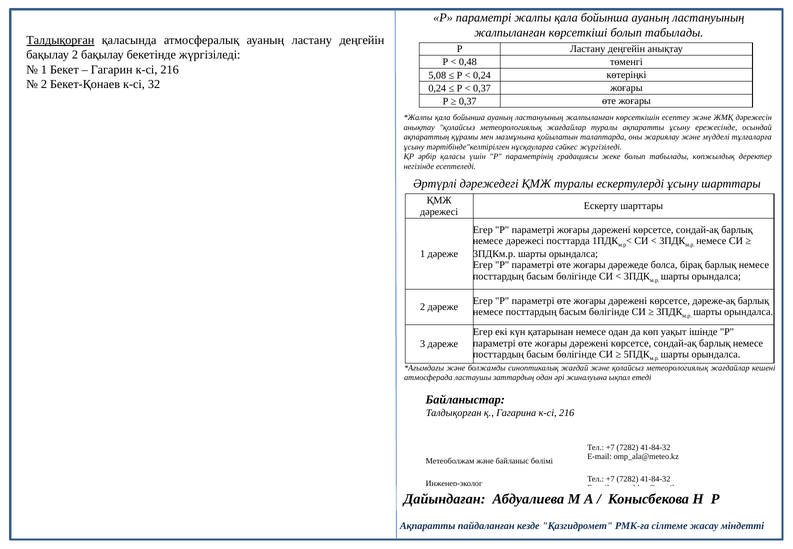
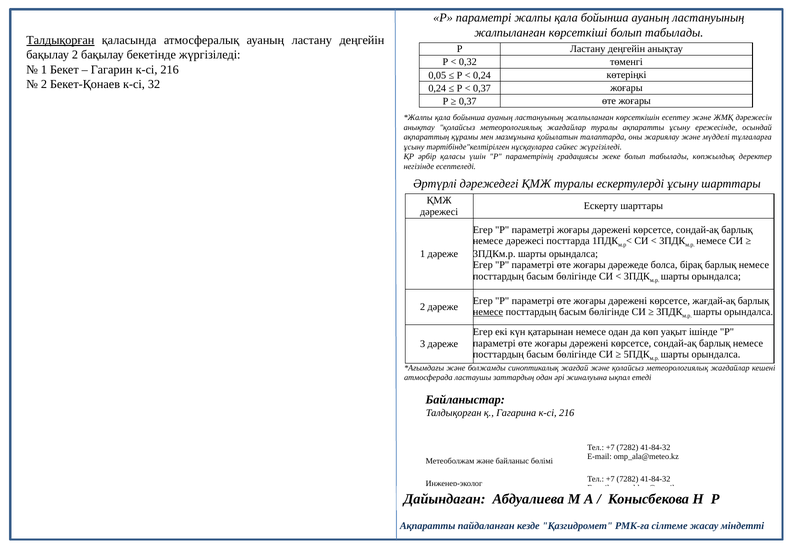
0,48: 0,48 -> 0,32 (468, 62)
5,08: 5,08 -> 0,05 (437, 75)
дәреже-ақ: дәреже-ақ -> жағдай-ақ (714, 301)
немесе underline: none -> present (488, 312)
